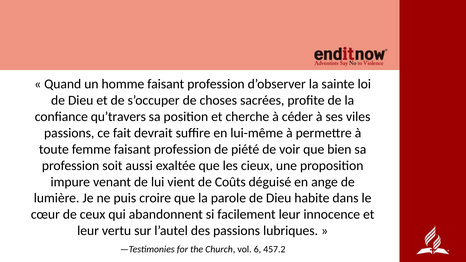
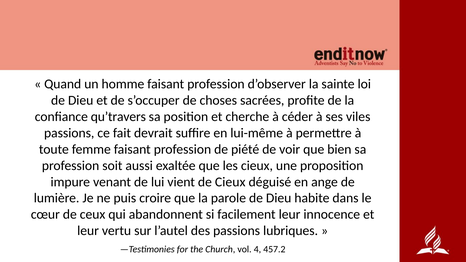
de Coûts: Coûts -> Cieux (230, 182)
6: 6 -> 4 (257, 249)
